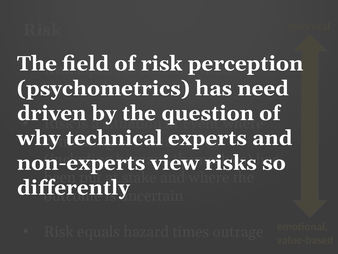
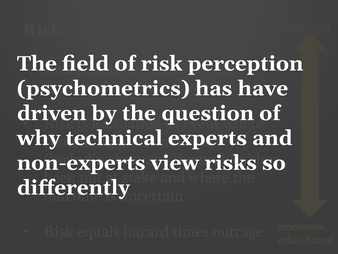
need: need -> have (263, 88)
